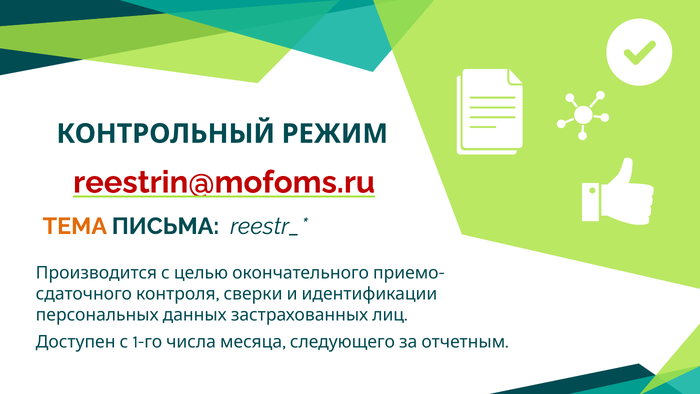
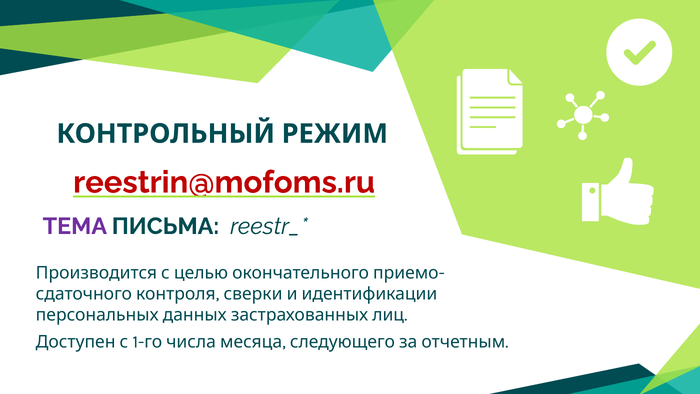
ТЕМА colour: orange -> purple (75, 226)
